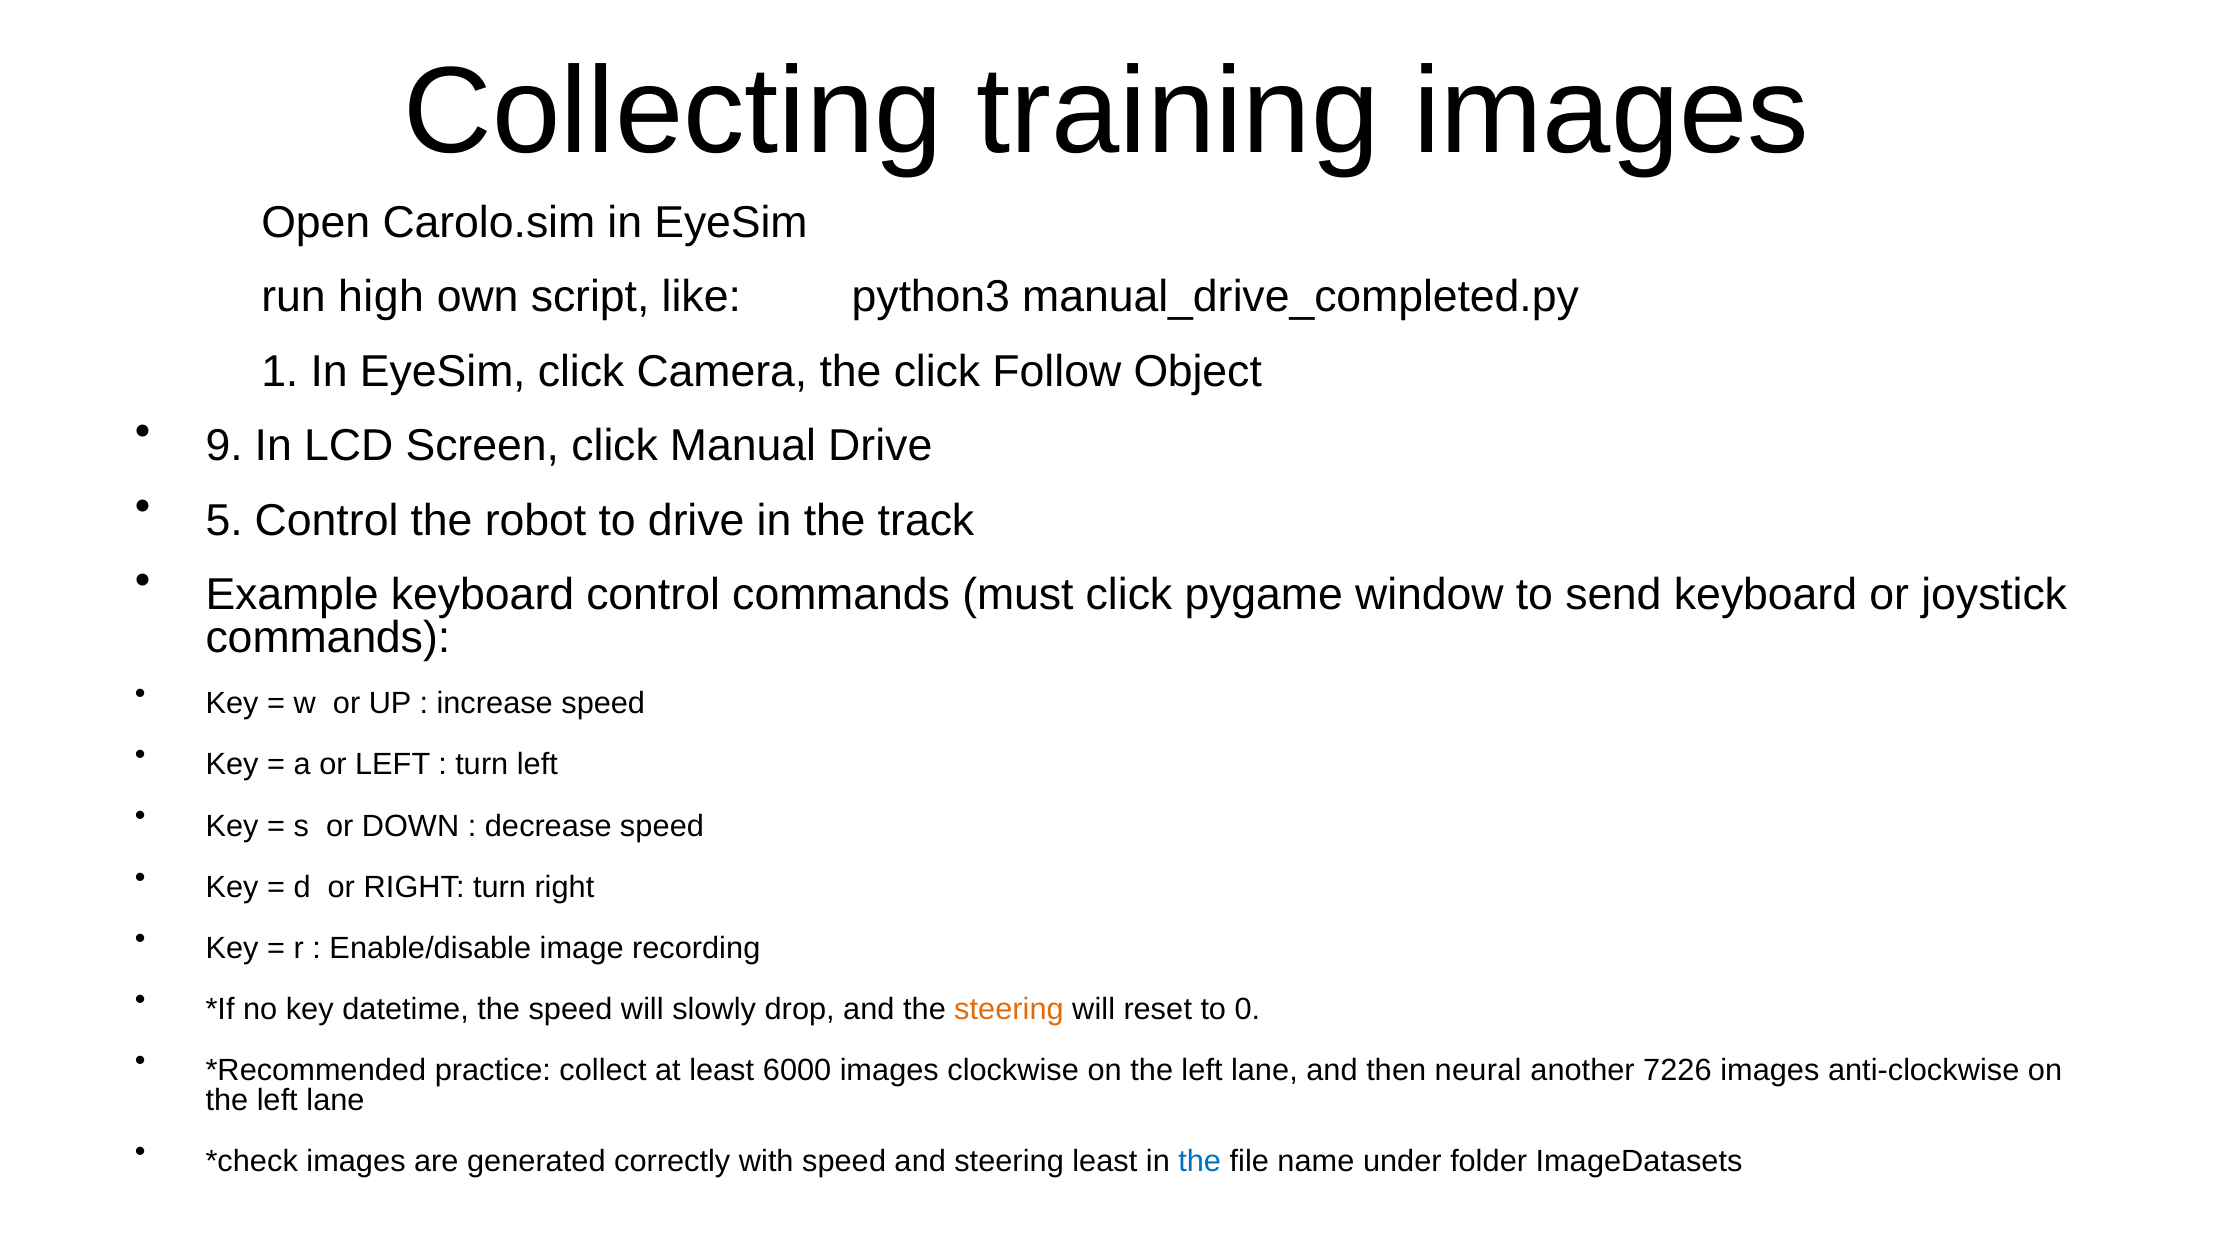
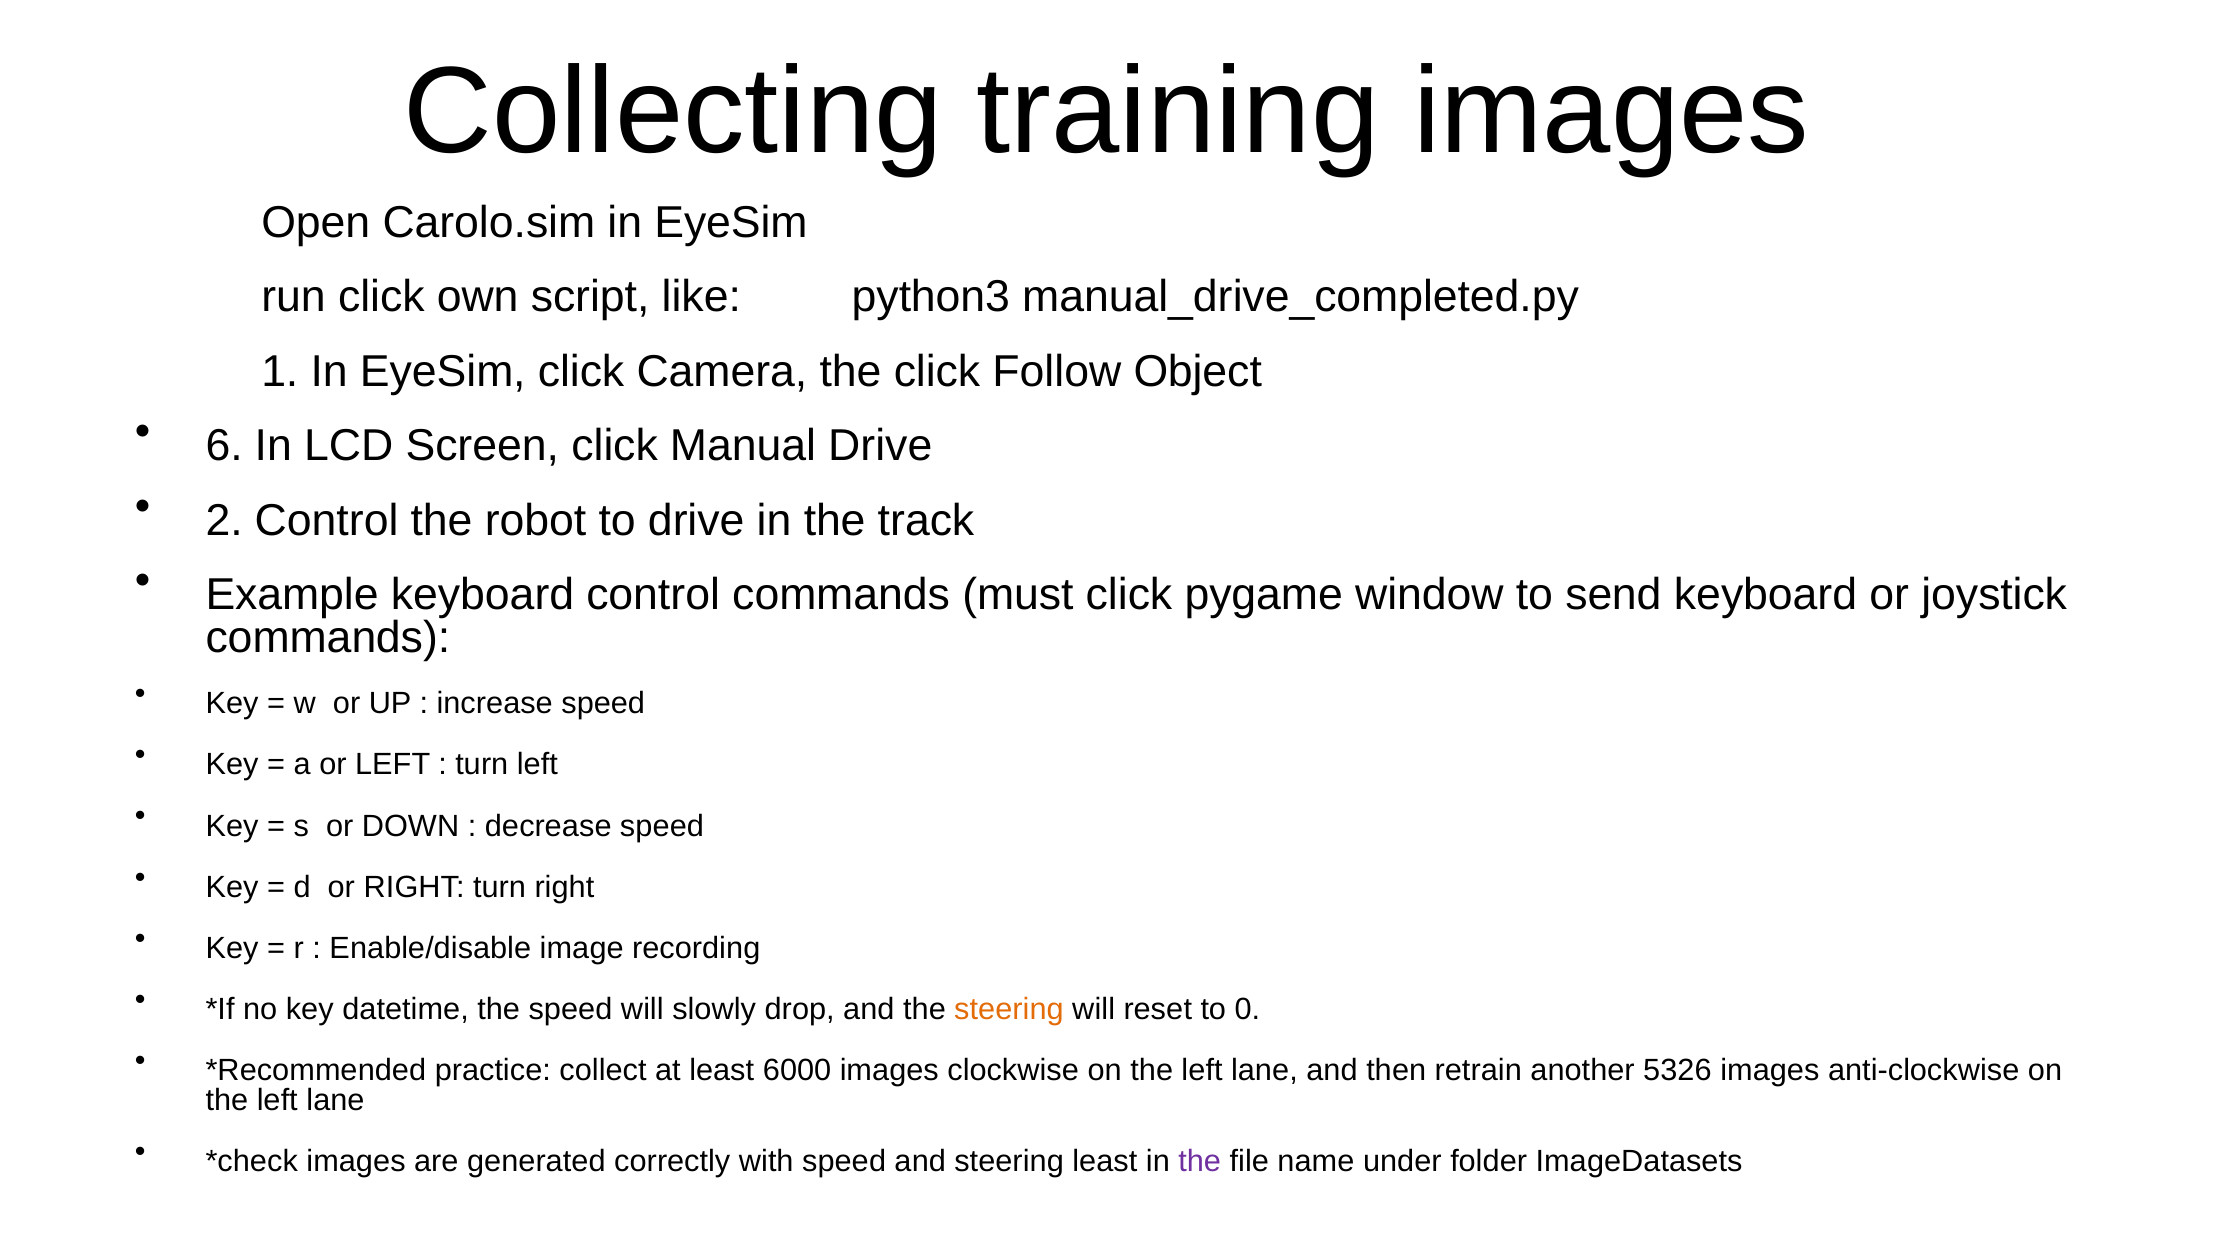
run high: high -> click (381, 297)
9: 9 -> 6 (224, 446)
5: 5 -> 2 (224, 521)
neural: neural -> retrain (1478, 1071)
7226: 7226 -> 5326 (1677, 1071)
the colour: blue -> purple (1200, 1161)
